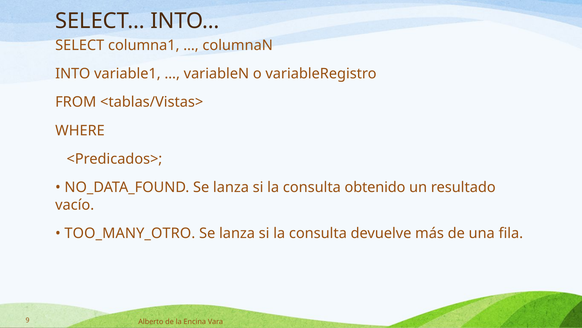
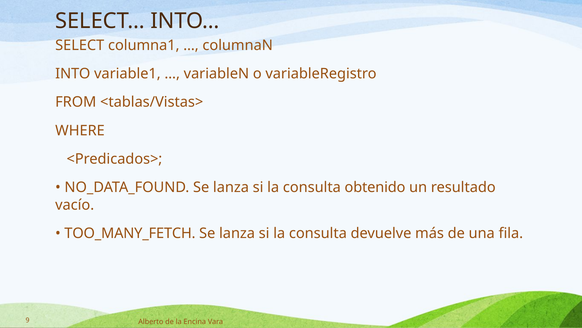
TOO_MANY_OTRO: TOO_MANY_OTRO -> TOO_MANY_FETCH (130, 233)
